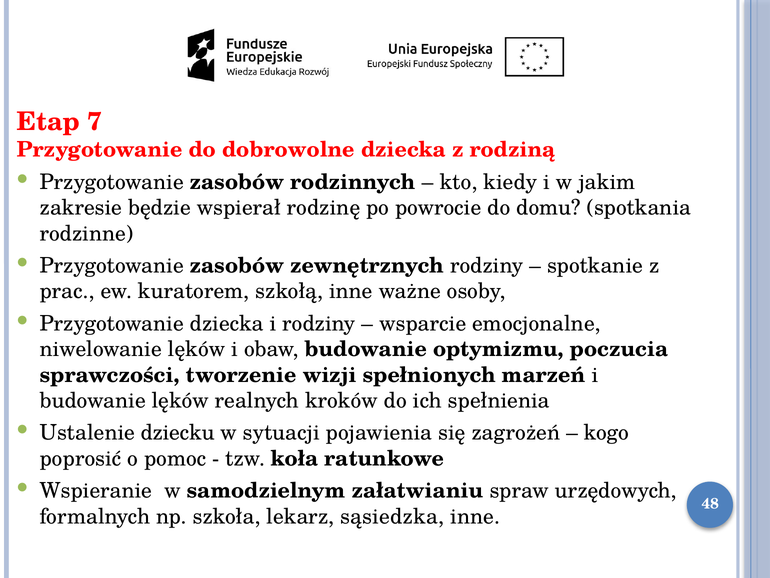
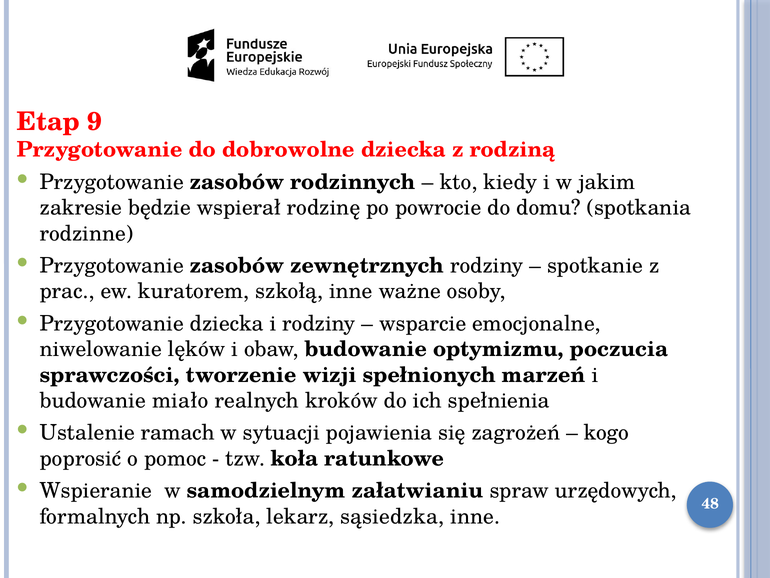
7: 7 -> 9 (95, 122)
budowanie lęków: lęków -> miało (180, 400)
dziecku: dziecku -> ramach (178, 433)
